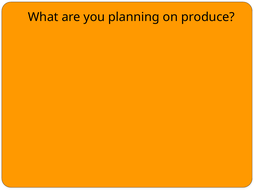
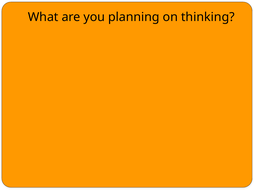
produce: produce -> thinking (208, 17)
